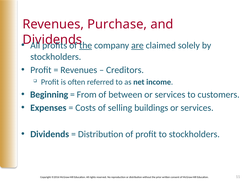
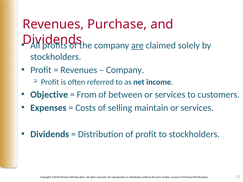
the underline: present -> none (86, 45)
Creditors: Creditors -> Company (125, 70)
Beginning: Beginning -> Objective (49, 95)
buildings: buildings -> maintain (151, 108)
